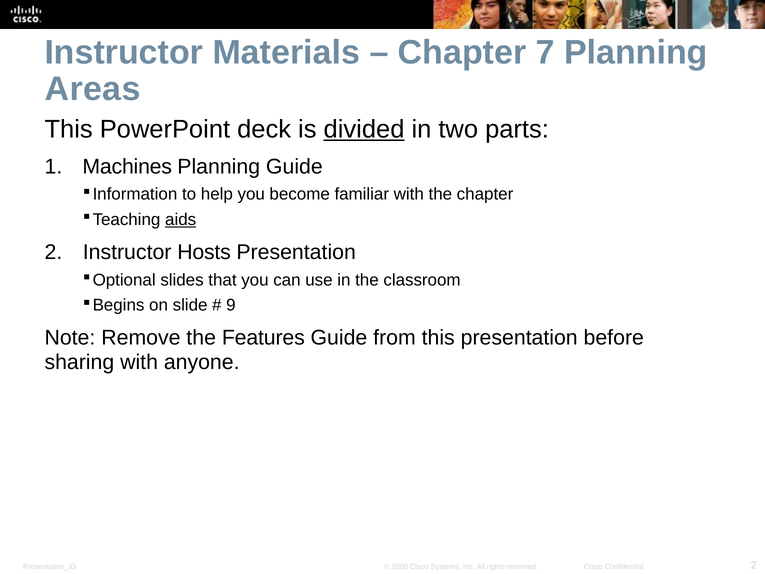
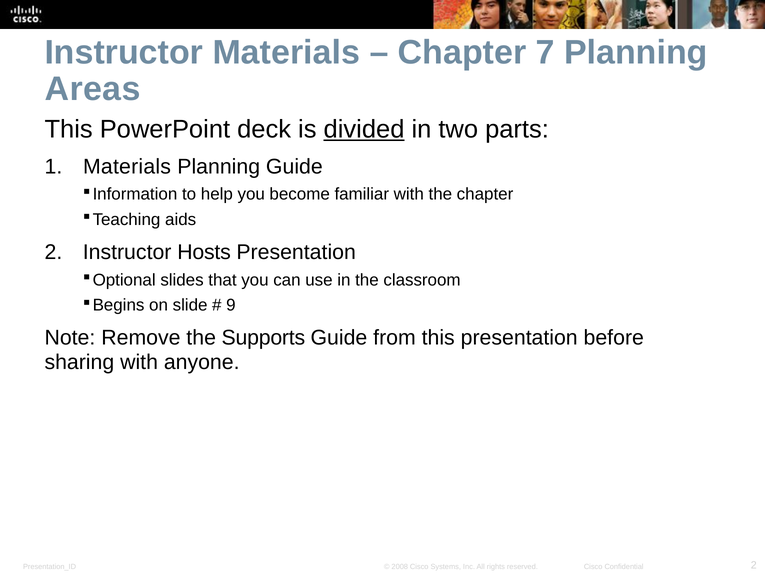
Machines: Machines -> Materials (127, 167)
aids underline: present -> none (181, 220)
Features: Features -> Supports (263, 338)
